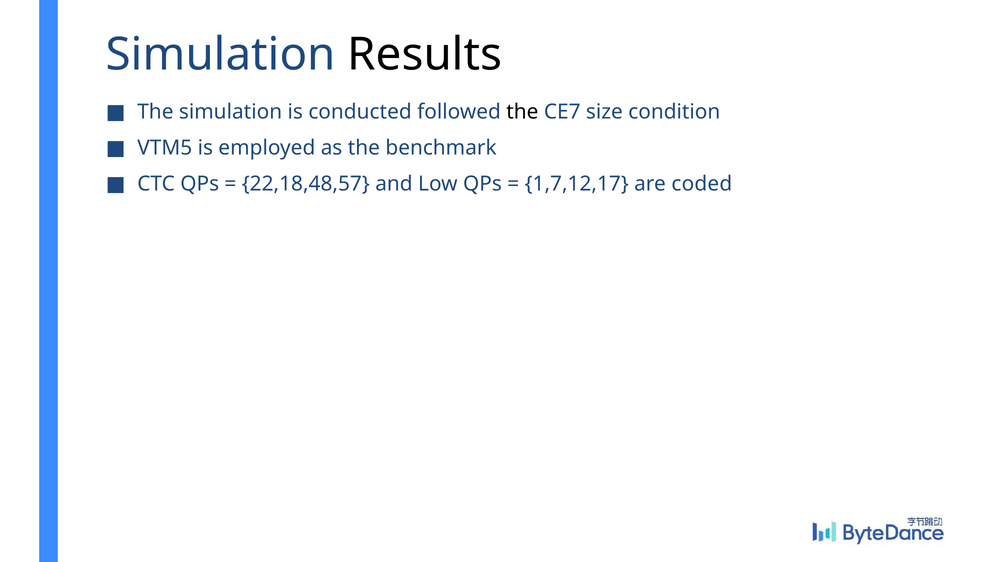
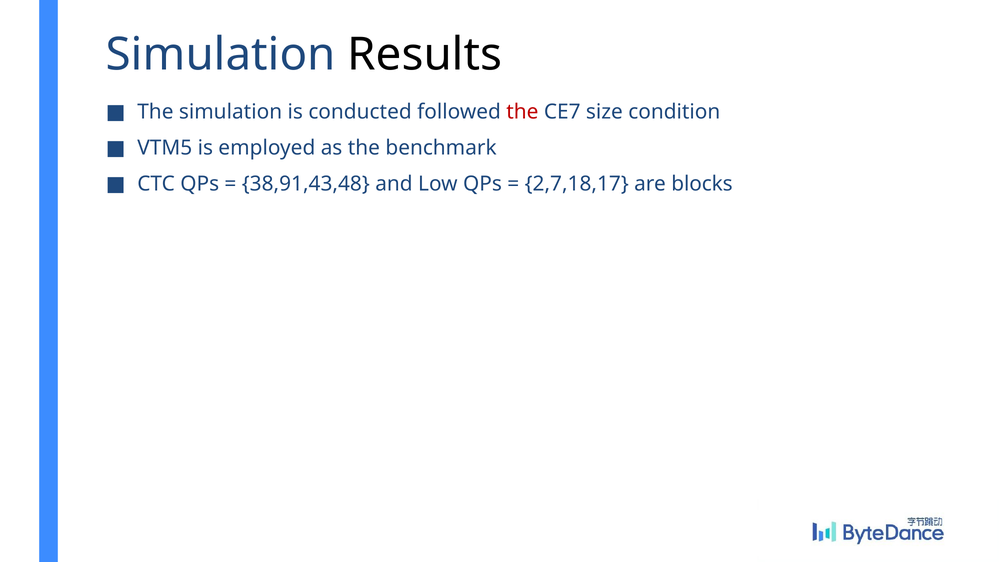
the colour: black -> red (522, 112)
22,18,48,57: 22,18,48,57 -> 38,91,43,48 (306, 184)
1,7,12,17: 1,7,12,17 -> 2,7,18,17 (577, 184)
coded: coded -> blocks (702, 184)
